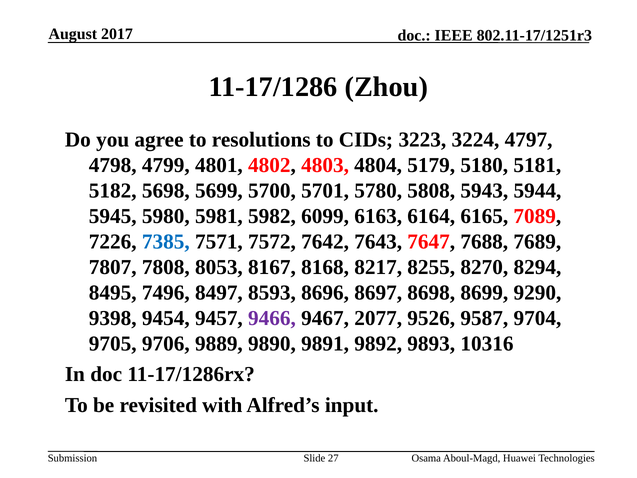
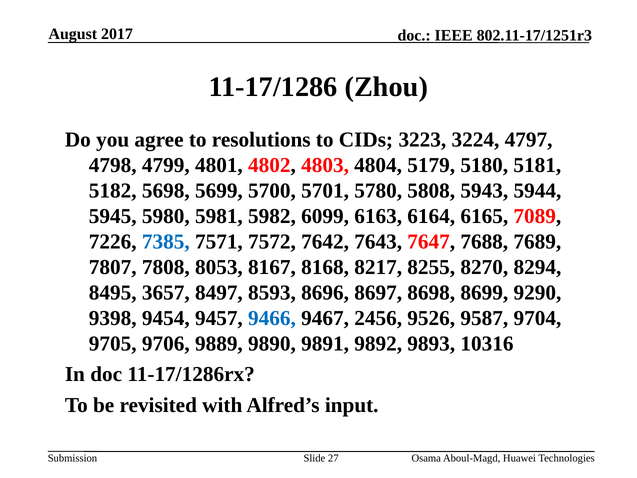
7496: 7496 -> 3657 (166, 292)
9466 colour: purple -> blue (272, 318)
2077: 2077 -> 2456 (378, 318)
